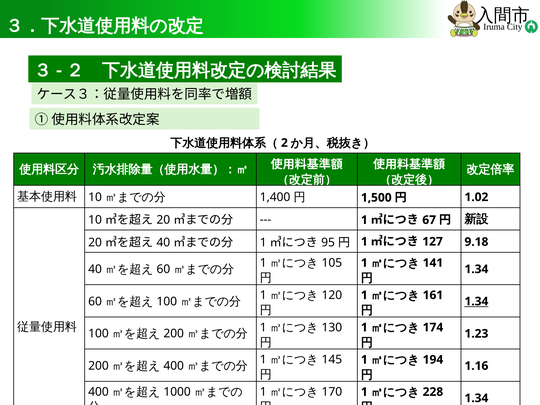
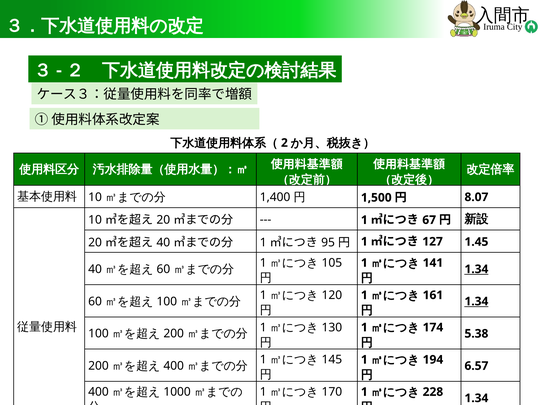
1.02: 1.02 -> 8.07 (476, 197)
9.18: 9.18 -> 1.45 (476, 242)
1.34 underline: none -> present (476, 269)
1.23: 1.23 -> 5.38 (476, 334)
1.16: 1.16 -> 6.57 (476, 366)
